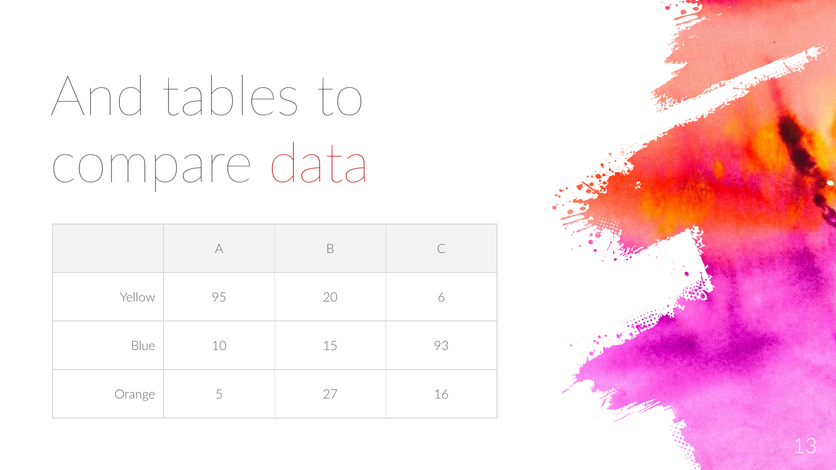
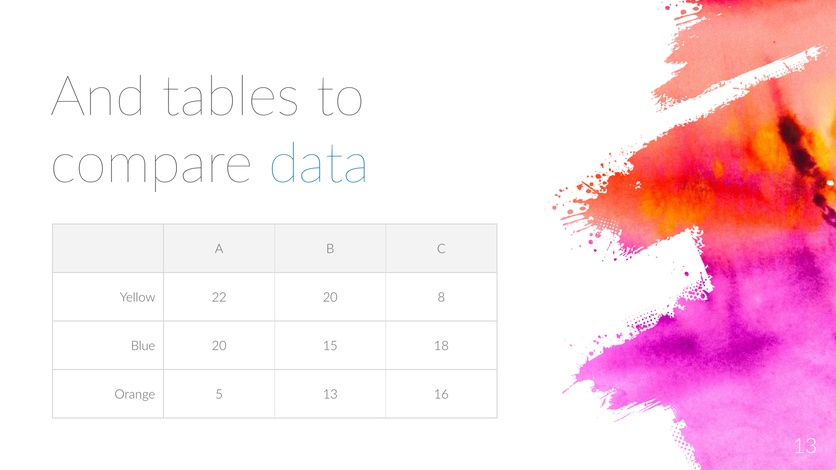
data colour: red -> blue (319, 164)
95: 95 -> 22 (219, 298)
6: 6 -> 8 (441, 298)
Blue 10: 10 -> 20 (219, 346)
93: 93 -> 18 (441, 346)
5 27: 27 -> 13 (330, 395)
